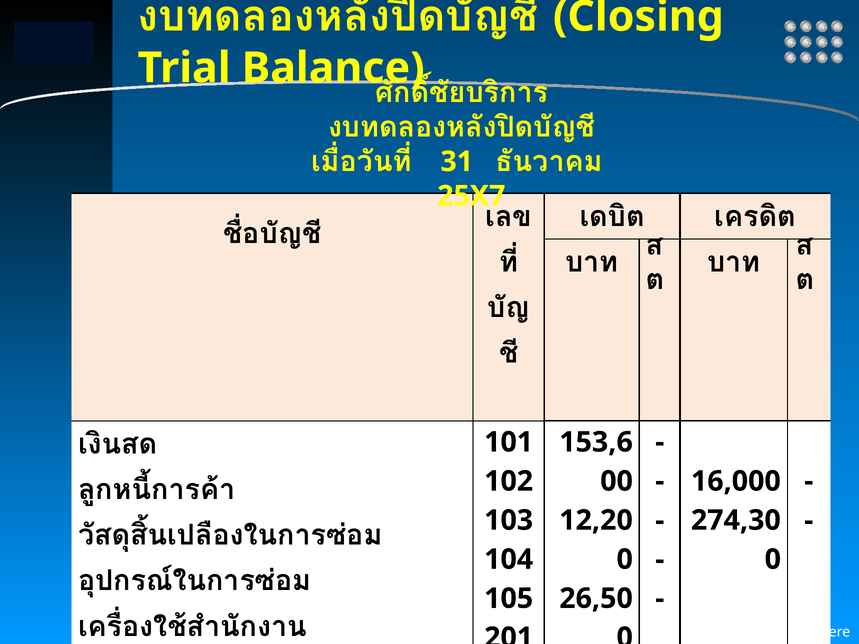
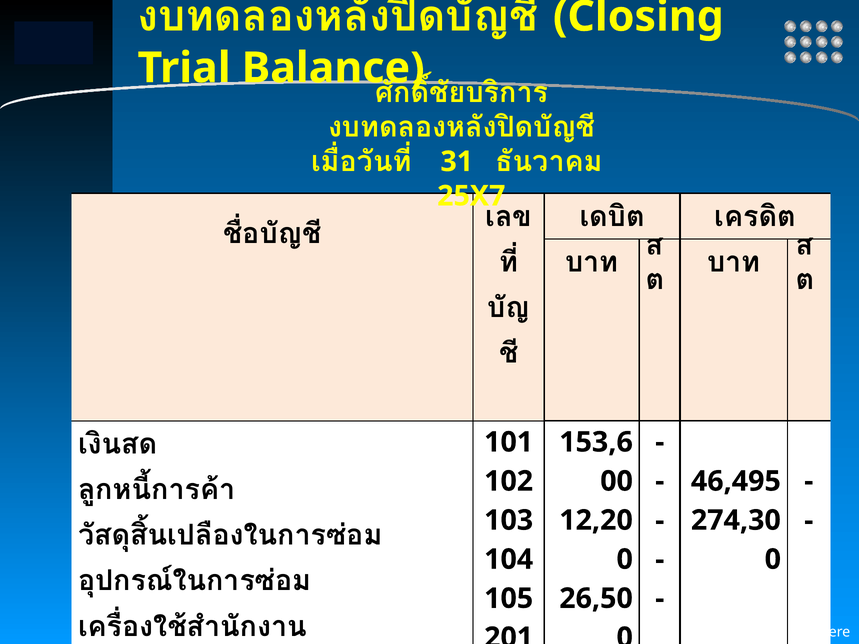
16,000: 16,000 -> 46,495 (736, 481)
